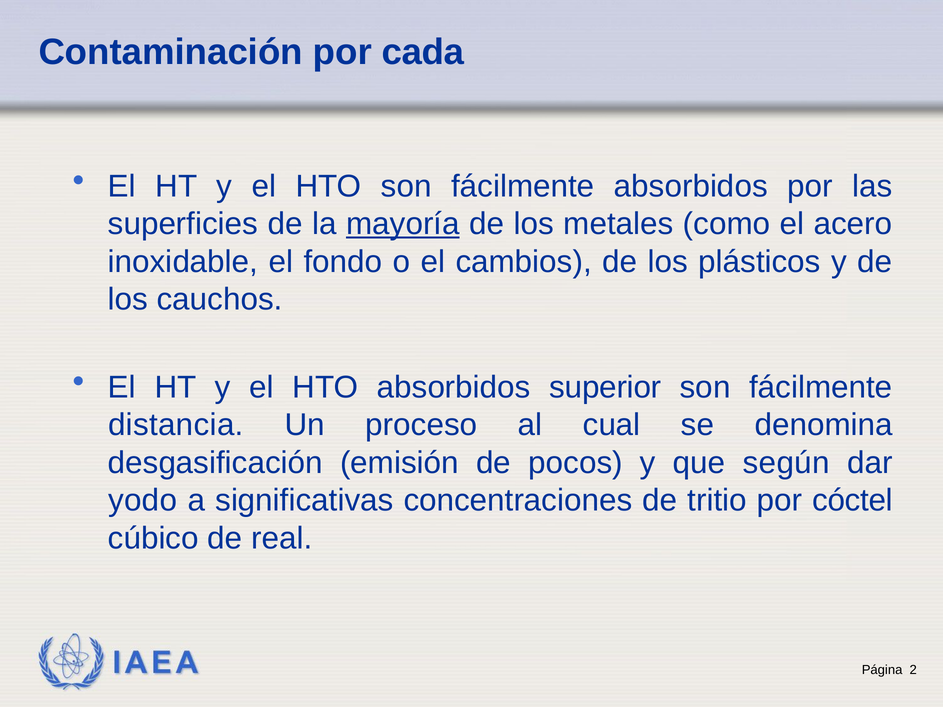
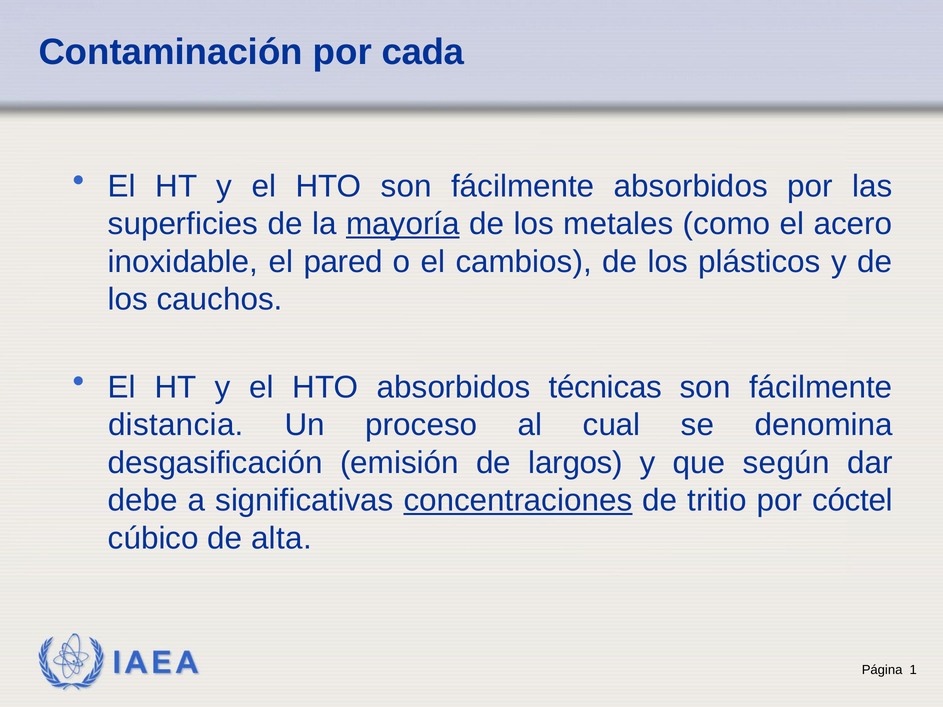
fondo: fondo -> pared (343, 262)
superior: superior -> técnicas (605, 387)
pocos: pocos -> largos (576, 463)
yodo: yodo -> debe (143, 501)
concentraciones underline: none -> present (518, 501)
real: real -> alta (281, 538)
2: 2 -> 1 (913, 670)
